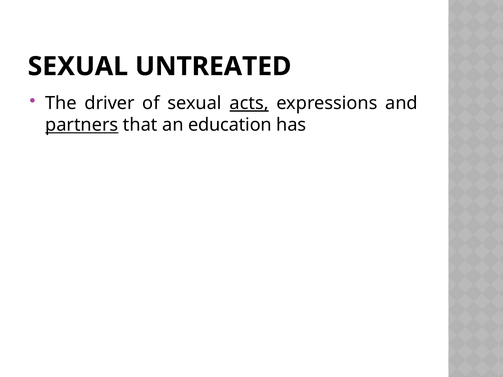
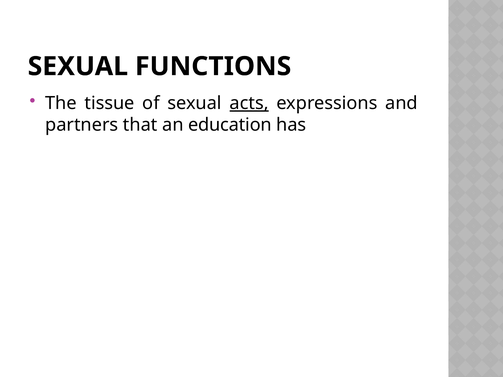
UNTREATED: UNTREATED -> FUNCTIONS (213, 66)
driver: driver -> tissue (110, 103)
partners underline: present -> none (82, 125)
